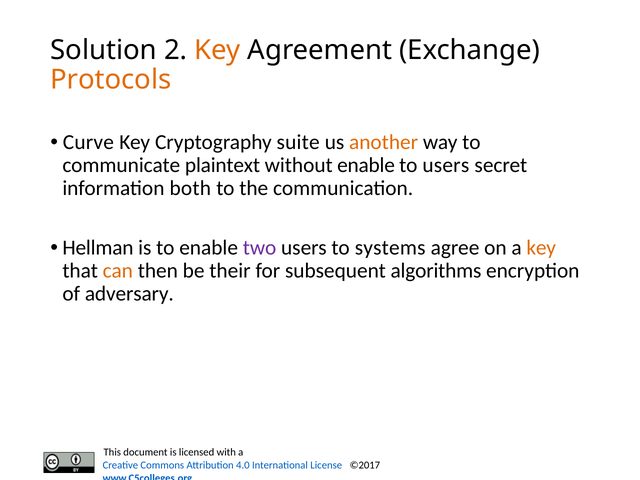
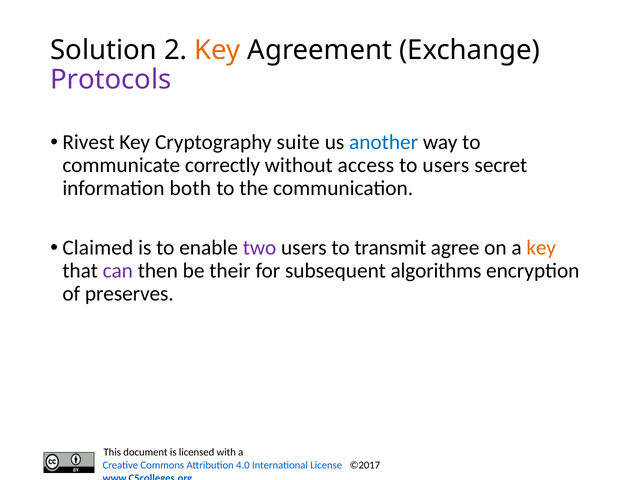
Protocols colour: orange -> purple (111, 80)
Curve: Curve -> Rivest (88, 142)
another colour: orange -> blue (384, 142)
plaintext: plaintext -> correctly (223, 165)
without enable: enable -> access (366, 165)
Hellman: Hellman -> Claimed (98, 248)
systems: systems -> transmit (390, 248)
can colour: orange -> purple (118, 271)
adversary: adversary -> preserves (129, 294)
